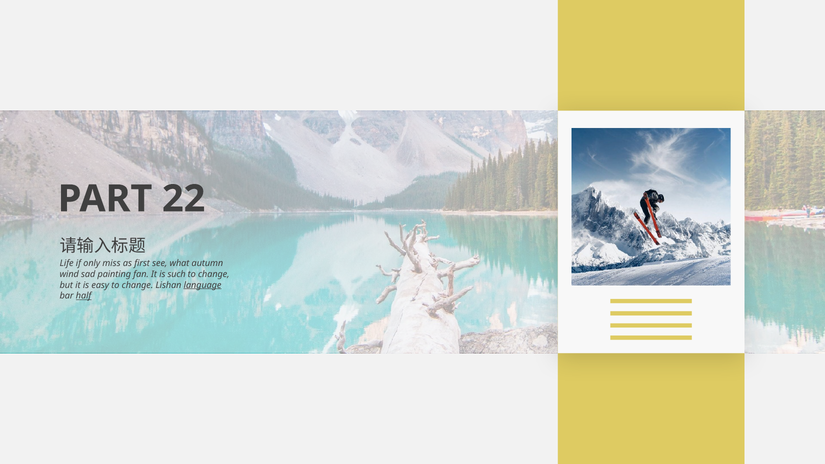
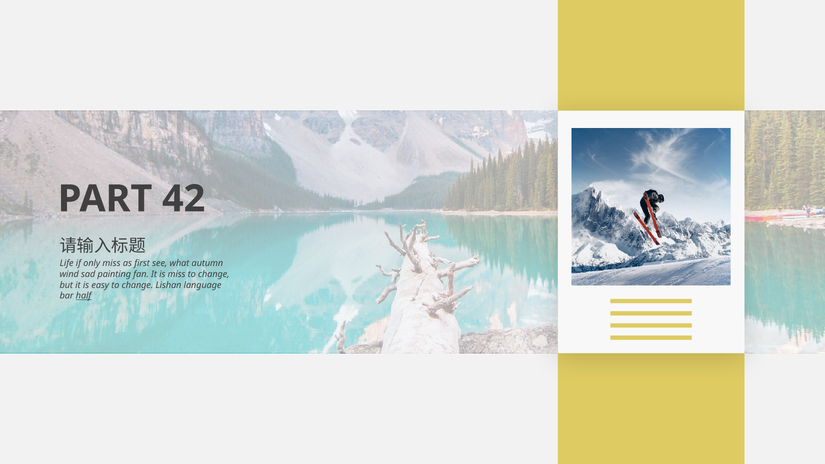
22: 22 -> 42 (184, 199)
is such: such -> miss (177, 274)
language underline: present -> none (203, 285)
